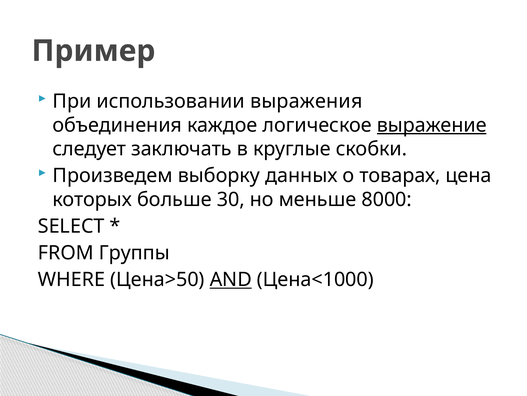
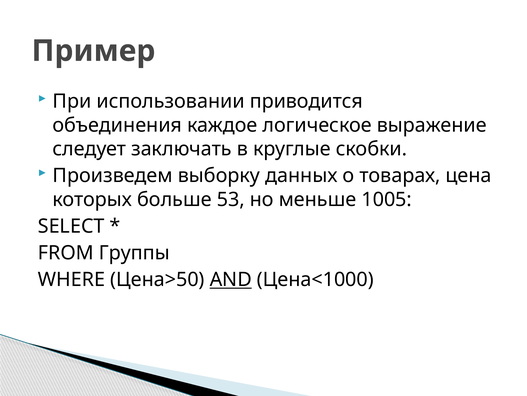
выражения: выражения -> приводится (306, 101)
выражение underline: present -> none (432, 125)
30: 30 -> 53 (231, 199)
8000: 8000 -> 1005 (387, 199)
